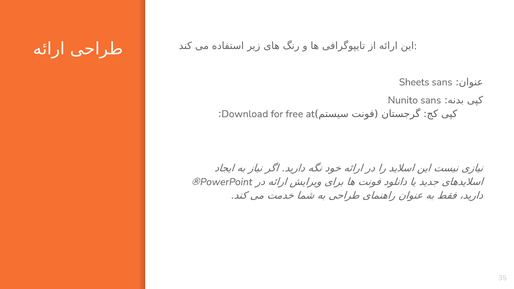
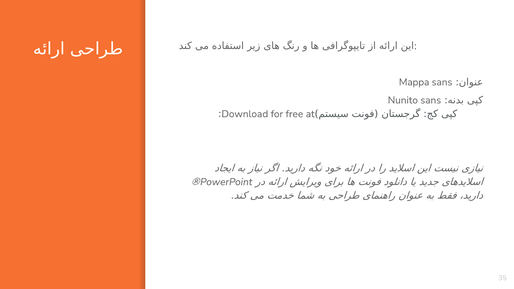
Sheets: Sheets -> Mappa (414, 82)
